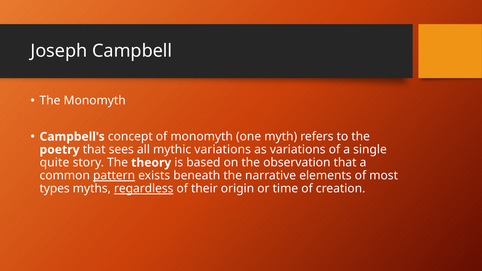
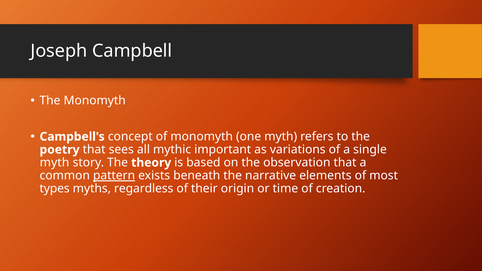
mythic variations: variations -> important (223, 150)
quite: quite -> myth (54, 163)
regardless underline: present -> none (144, 189)
